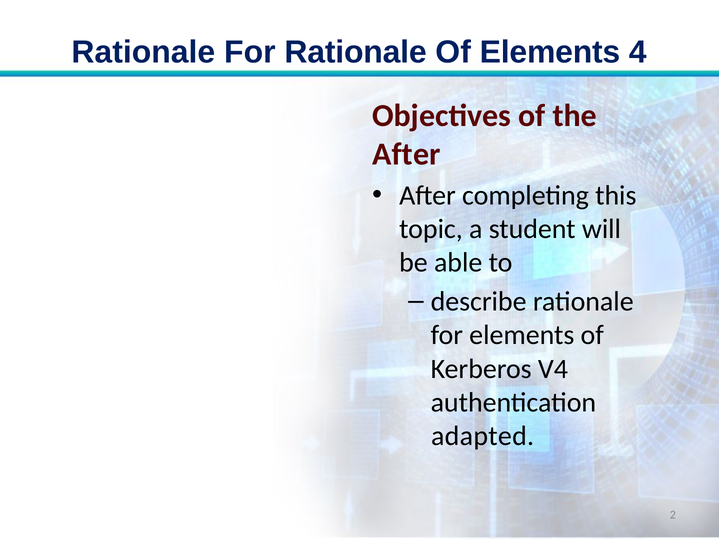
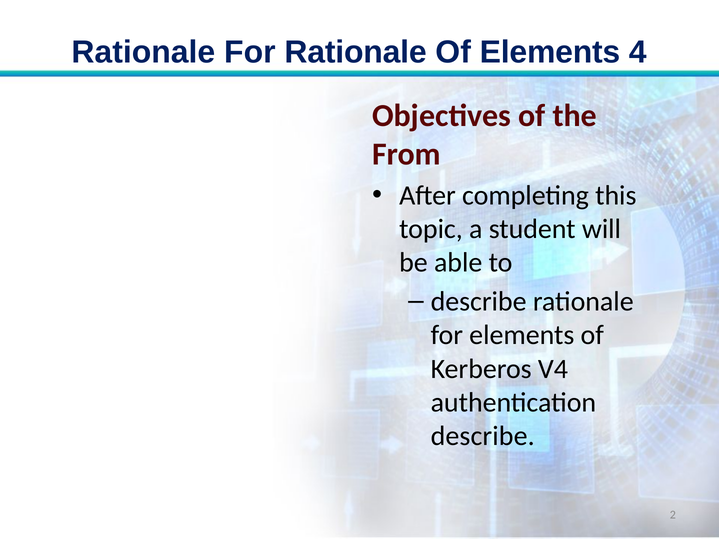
After: After -> From (407, 154)
adapted: adapted -> describe (483, 436)
